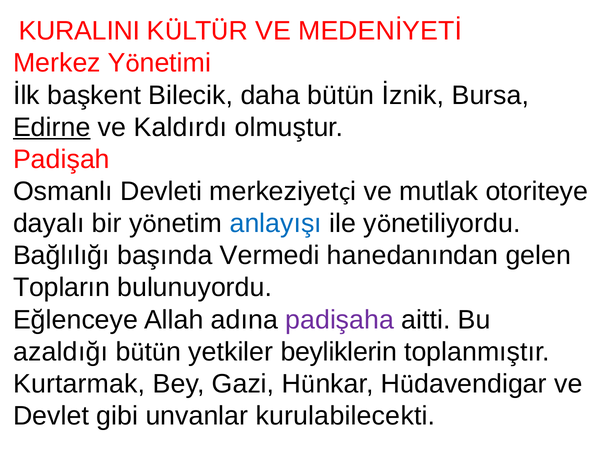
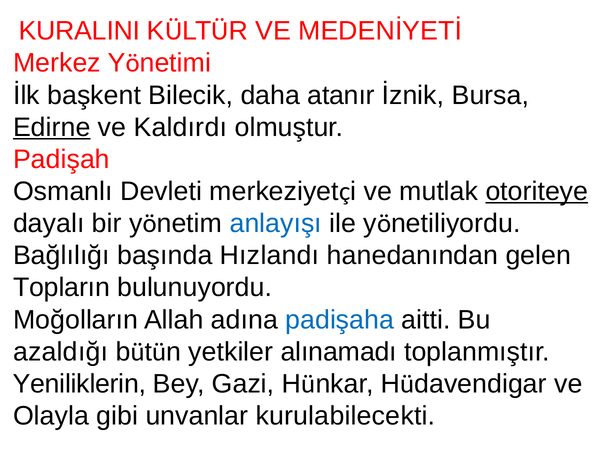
daha bütün: bütün -> atanır (341, 95)
otoriteye underline: none -> present (537, 192)
Vermedi: Vermedi -> Hızlandı (270, 256)
Eğlenceye: Eğlenceye -> Moğolların (76, 320)
padişaha colour: purple -> blue (340, 320)
beyliklerin: beyliklerin -> alınamadı (339, 352)
Kurtarmak: Kurtarmak -> Yeniliklerin (79, 384)
Devlet: Devlet -> Olayla (51, 416)
